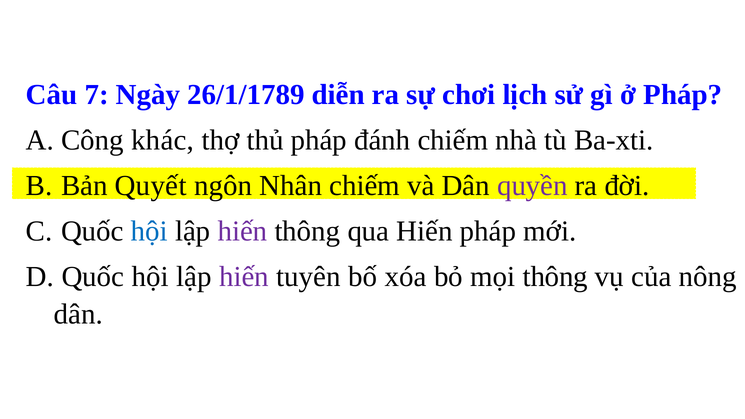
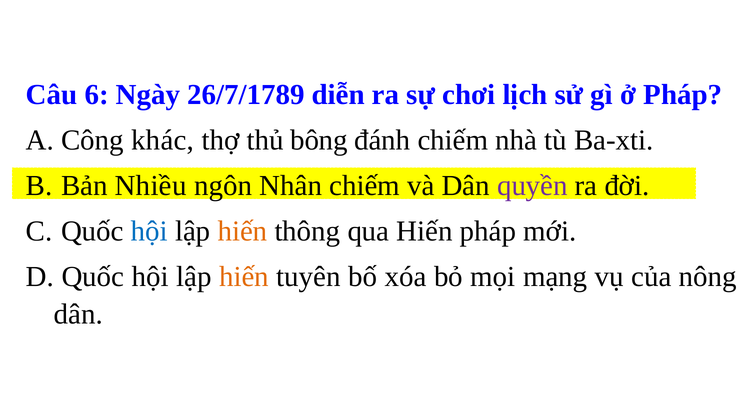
7: 7 -> 6 (97, 95)
26/1/1789: 26/1/1789 -> 26/7/1789 (246, 95)
thủ pháp: pháp -> bông (319, 140)
Quyết: Quyết -> Nhiều (151, 186)
hiến colour: purple -> orange (242, 231)
hiến colour: purple -> orange (244, 277)
mọi thông: thông -> mạng (555, 277)
